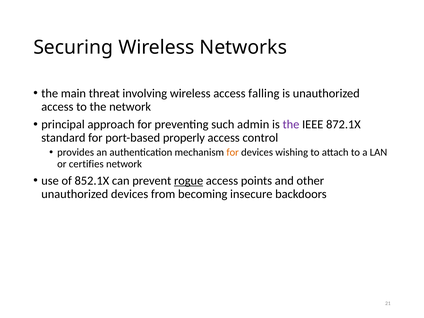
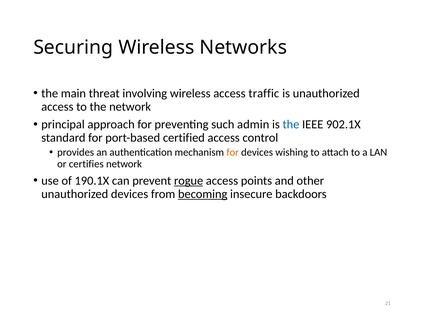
falling: falling -> traffic (264, 93)
the colour: purple -> blue (291, 125)
872.1X: 872.1X -> 902.1X (343, 125)
properly: properly -> certified (184, 138)
852.1X: 852.1X -> 190.1X (92, 181)
becoming underline: none -> present (203, 194)
